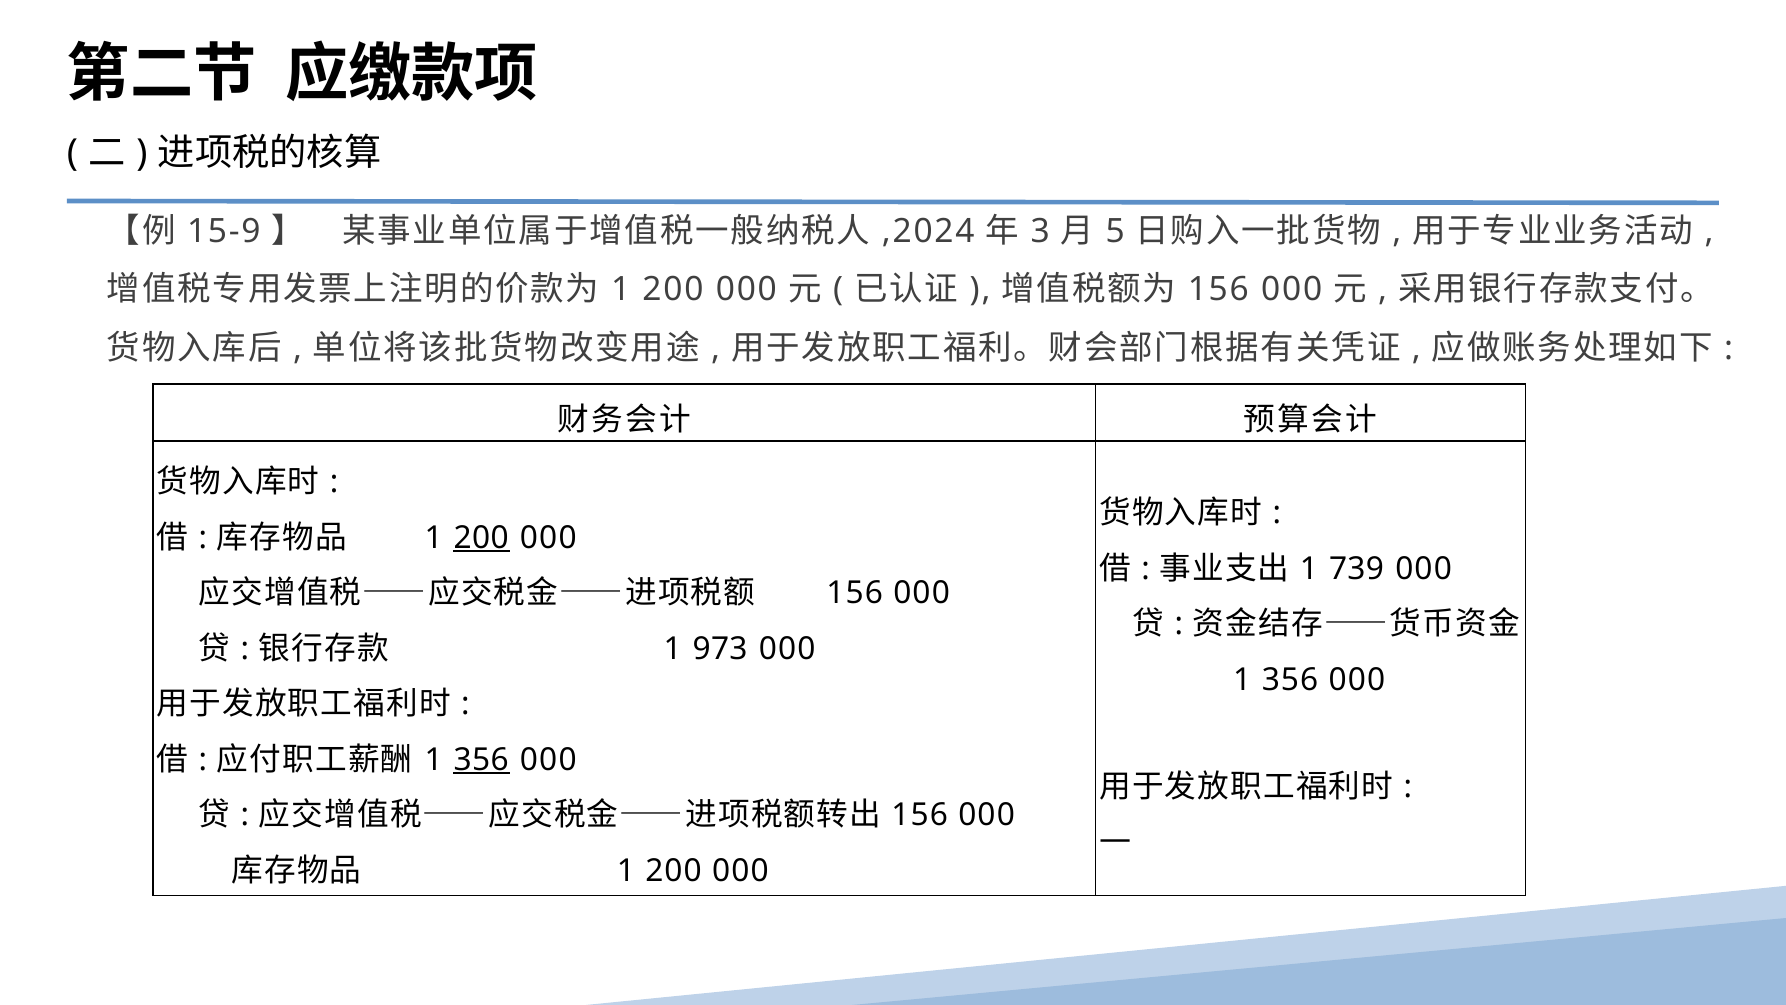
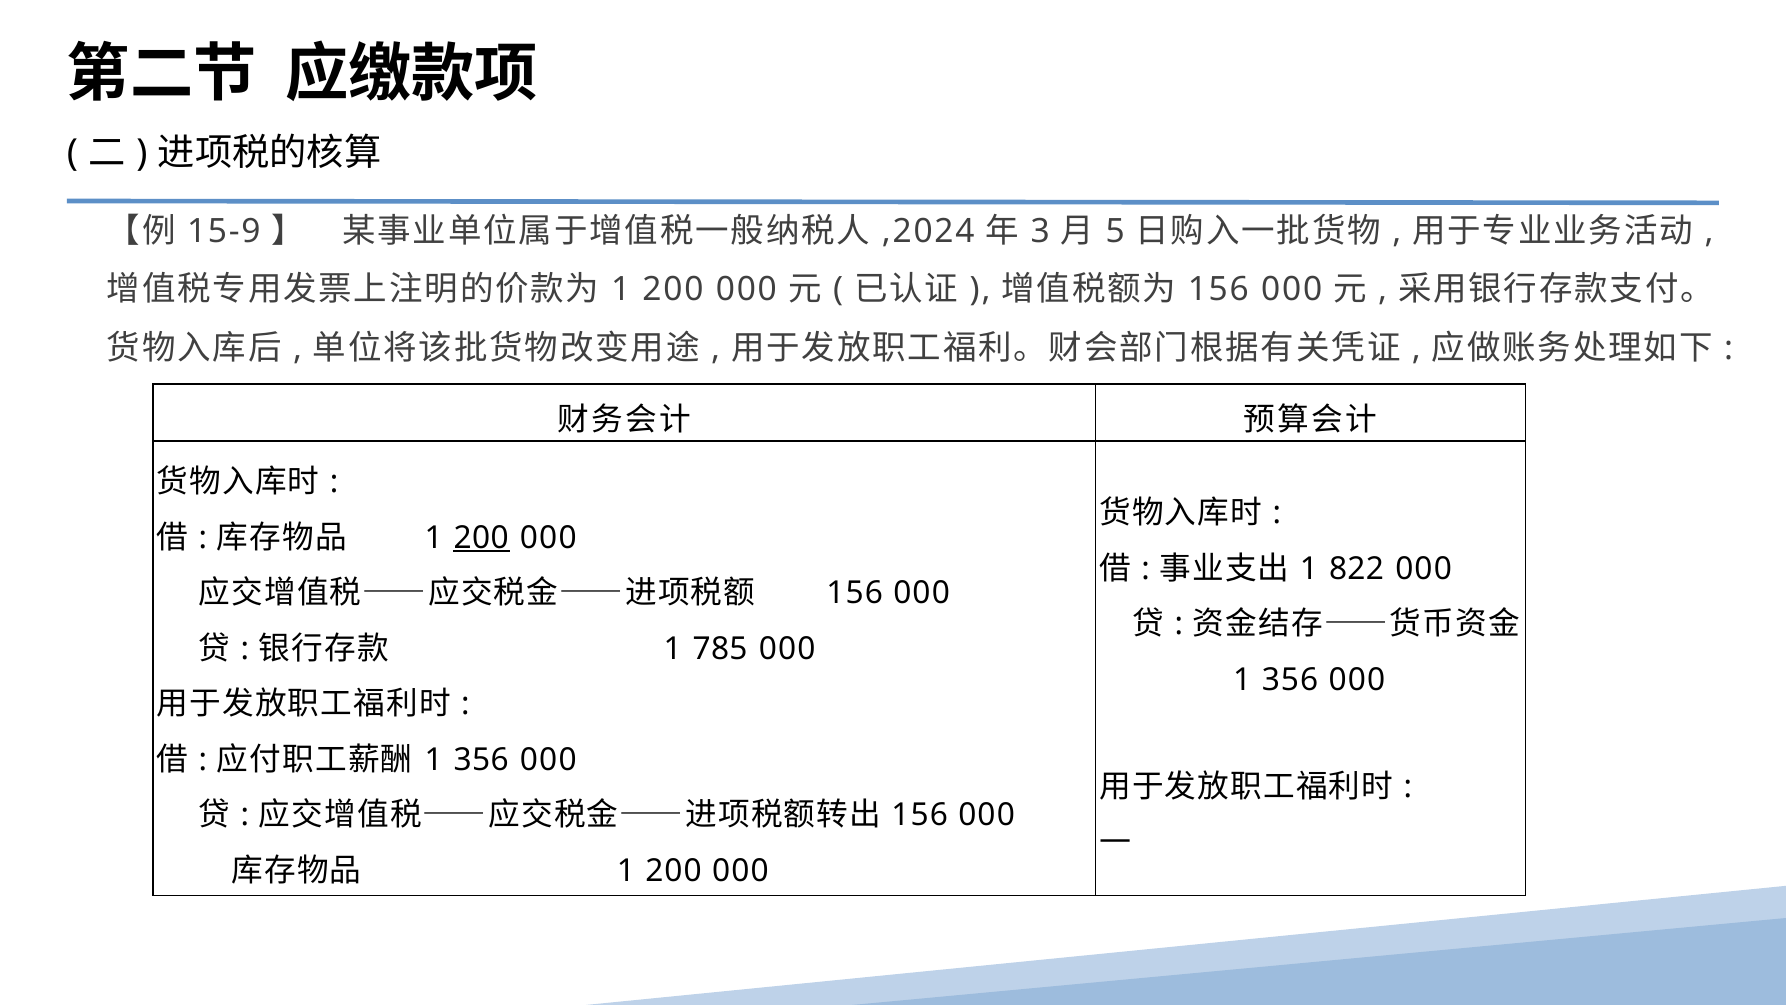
739: 739 -> 822 (1357, 569)
973: 973 -> 785 (720, 648)
356 underline: present -> none (481, 759)
